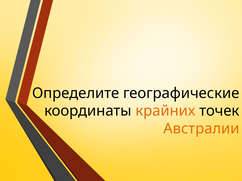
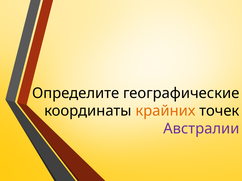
Австралии colour: orange -> purple (201, 129)
